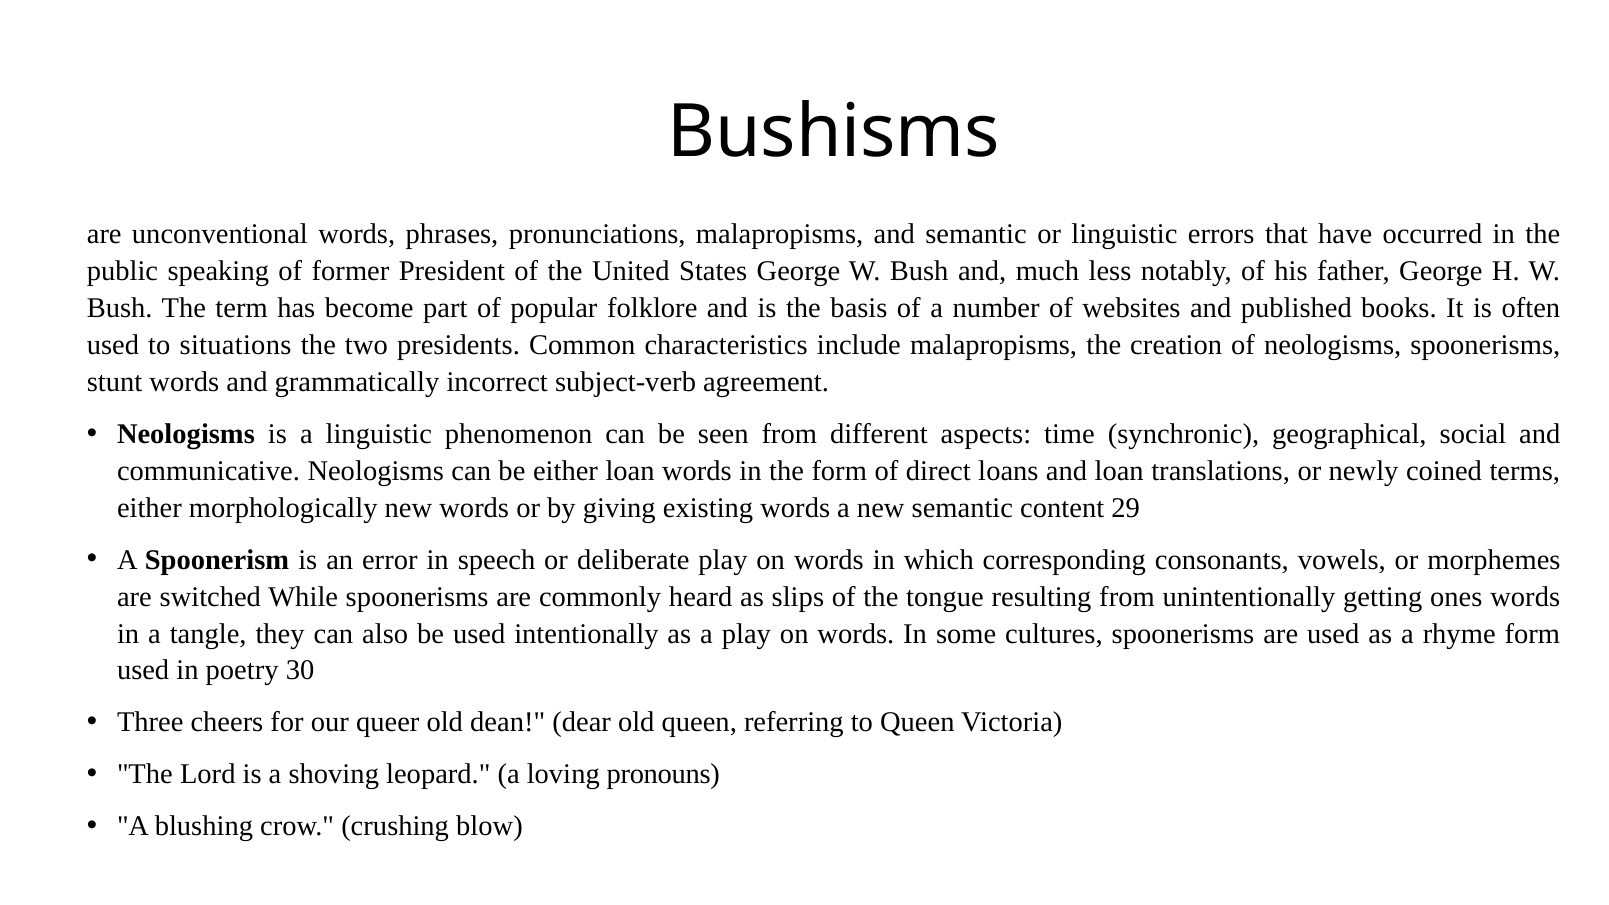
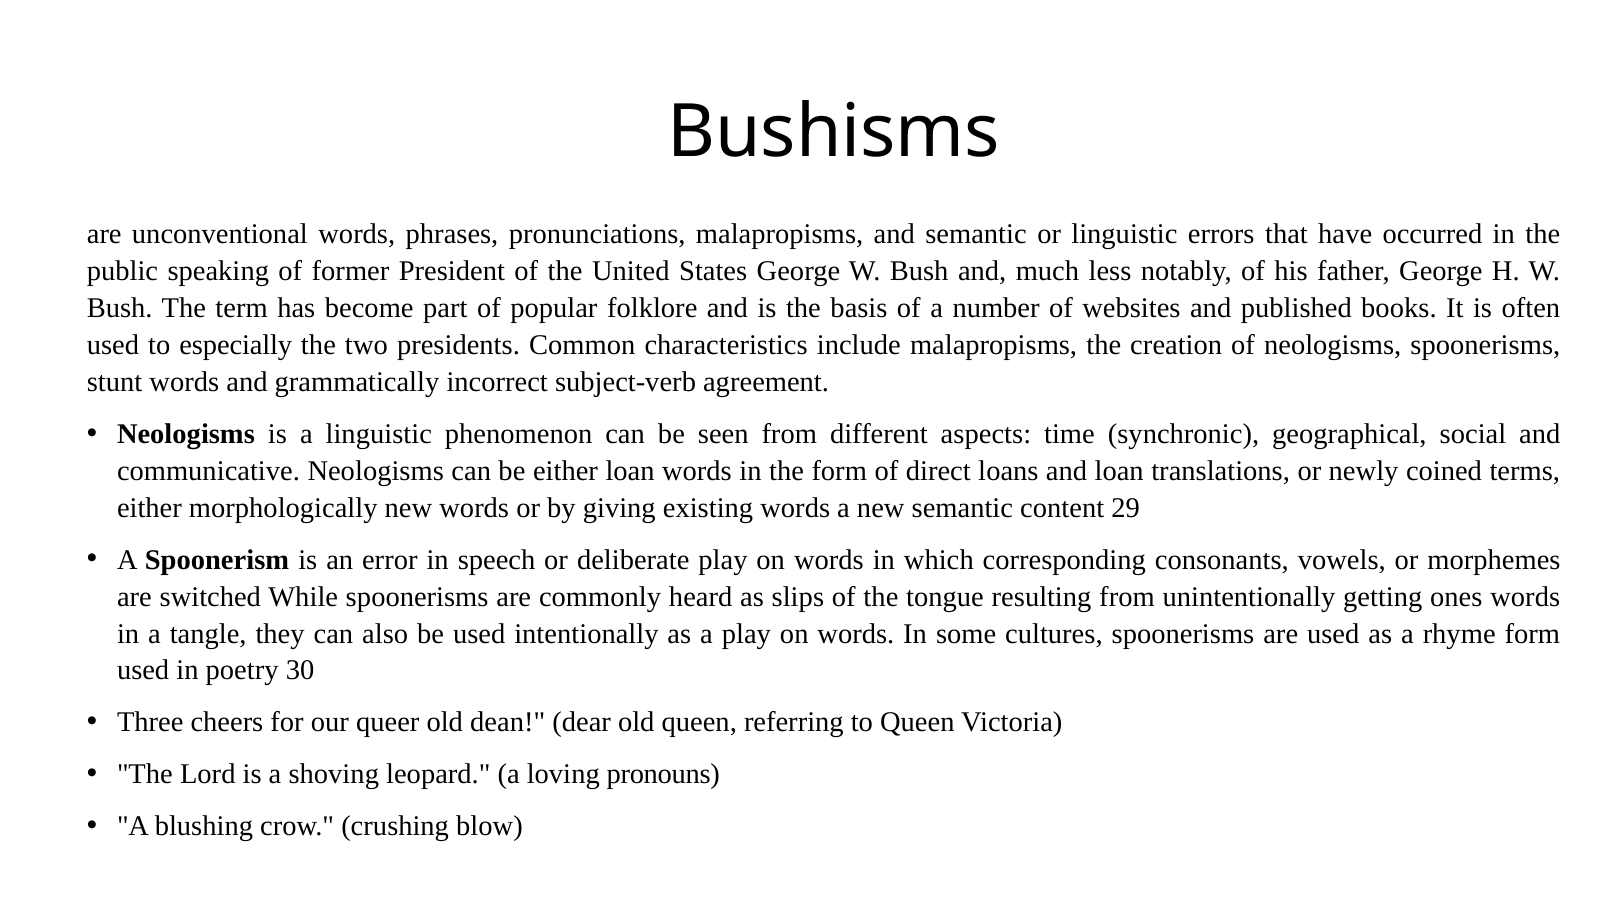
situations: situations -> especially (236, 345)
